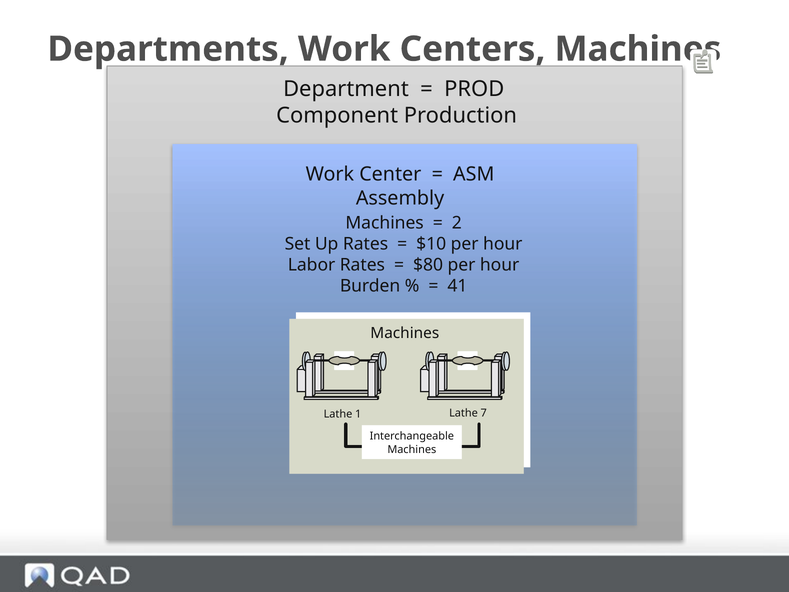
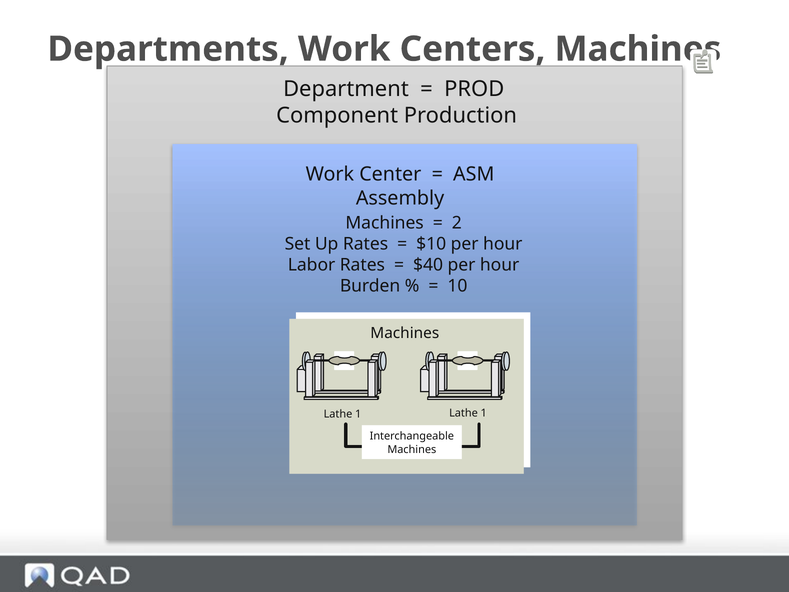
$80: $80 -> $40 (428, 265)
41: 41 -> 10 (457, 286)
1 Lathe 7: 7 -> 1 (484, 413)
